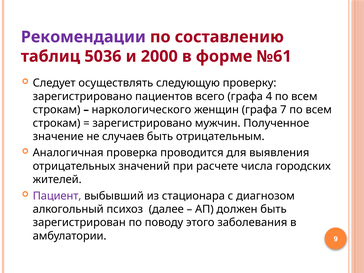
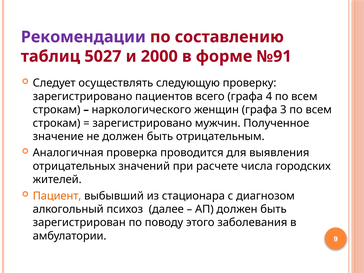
5036: 5036 -> 5027 (103, 56)
№61: №61 -> №91 (274, 56)
7: 7 -> 3 (283, 110)
не случаев: случаев -> должен (123, 136)
Пациент colour: purple -> orange (57, 196)
